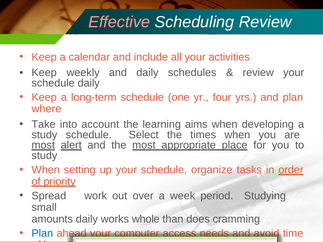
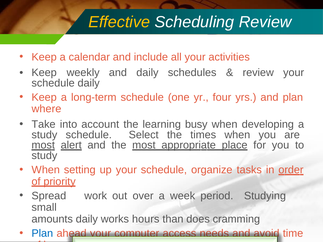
Effective colour: pink -> yellow (119, 22)
aims: aims -> busy (196, 125)
whole: whole -> hours (146, 219)
